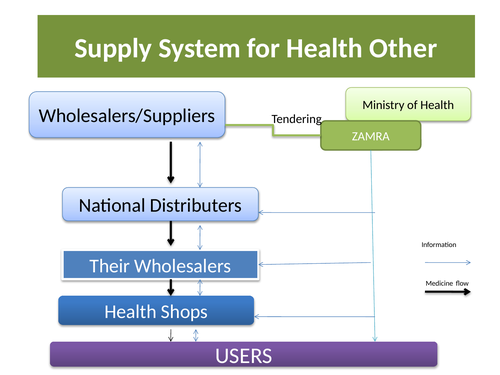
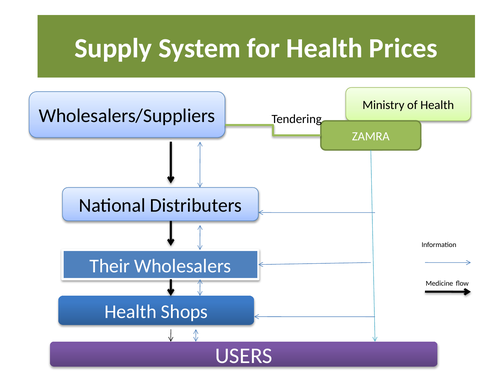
Other: Other -> Prices (403, 48)
